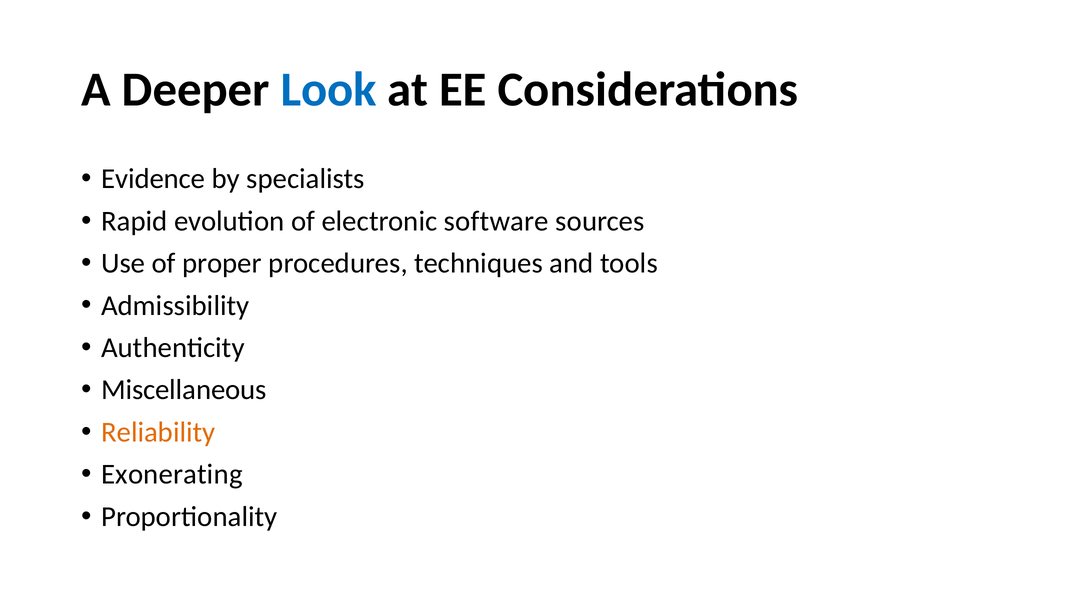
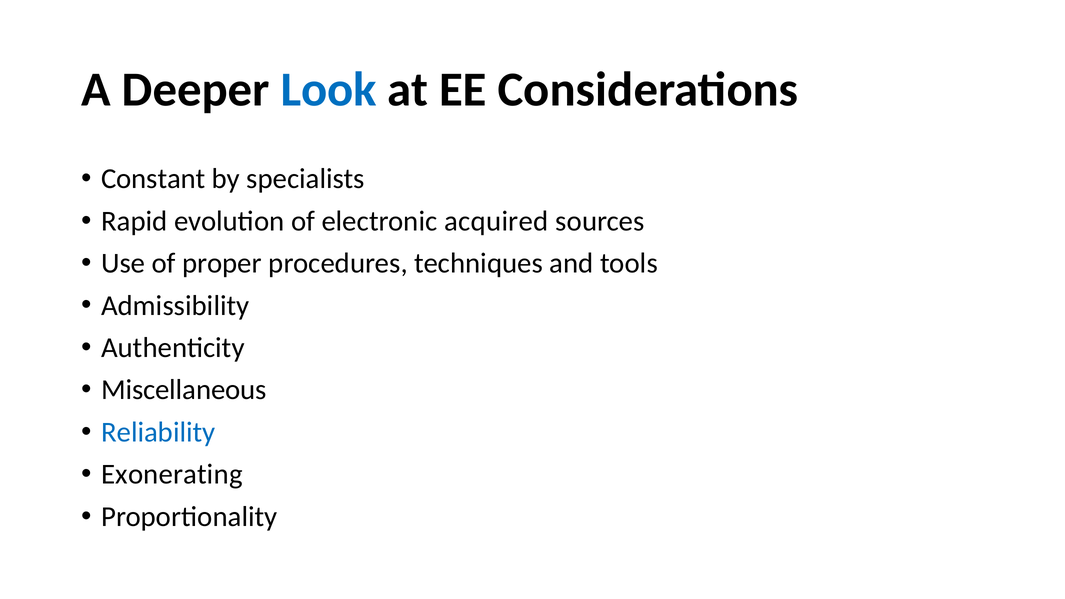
Evidence: Evidence -> Constant (153, 179)
software: software -> acquired (496, 221)
Reliability colour: orange -> blue (158, 432)
